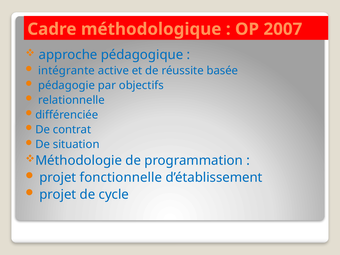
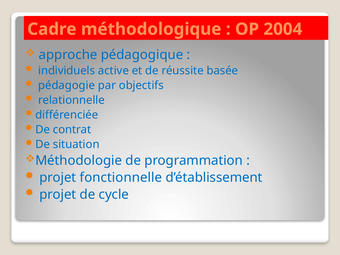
2007: 2007 -> 2004 (283, 29)
intégrante: intégrante -> individuels (67, 71)
